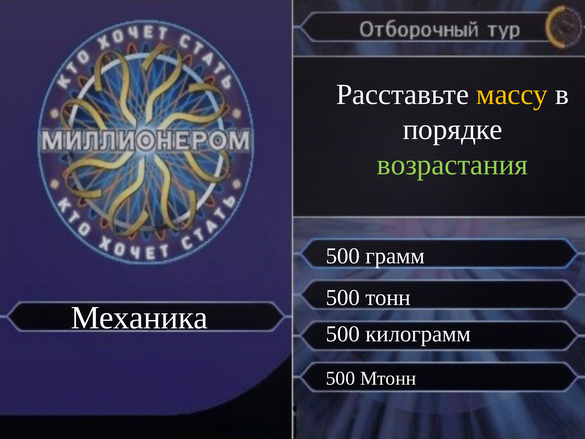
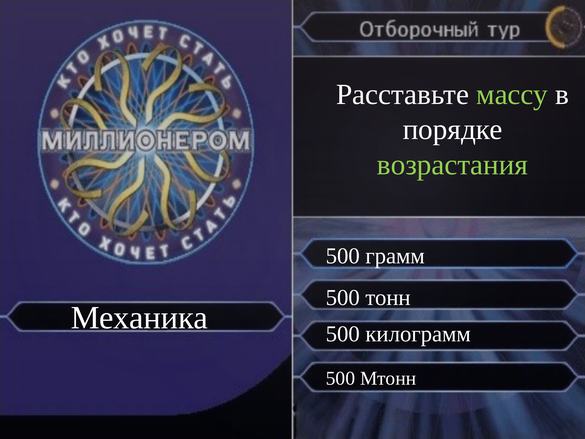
массу colour: yellow -> light green (512, 94)
